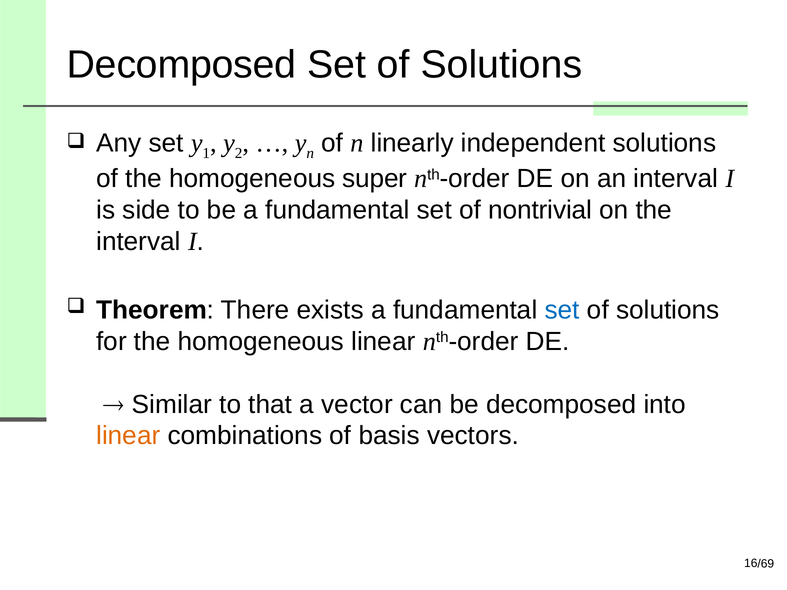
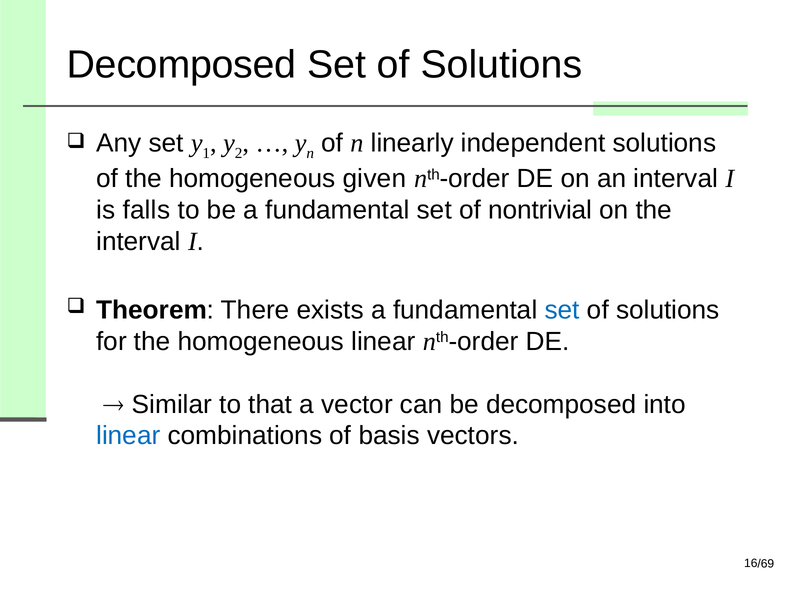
super: super -> given (375, 179)
side: side -> falls (146, 210)
linear colour: orange -> blue (128, 436)
